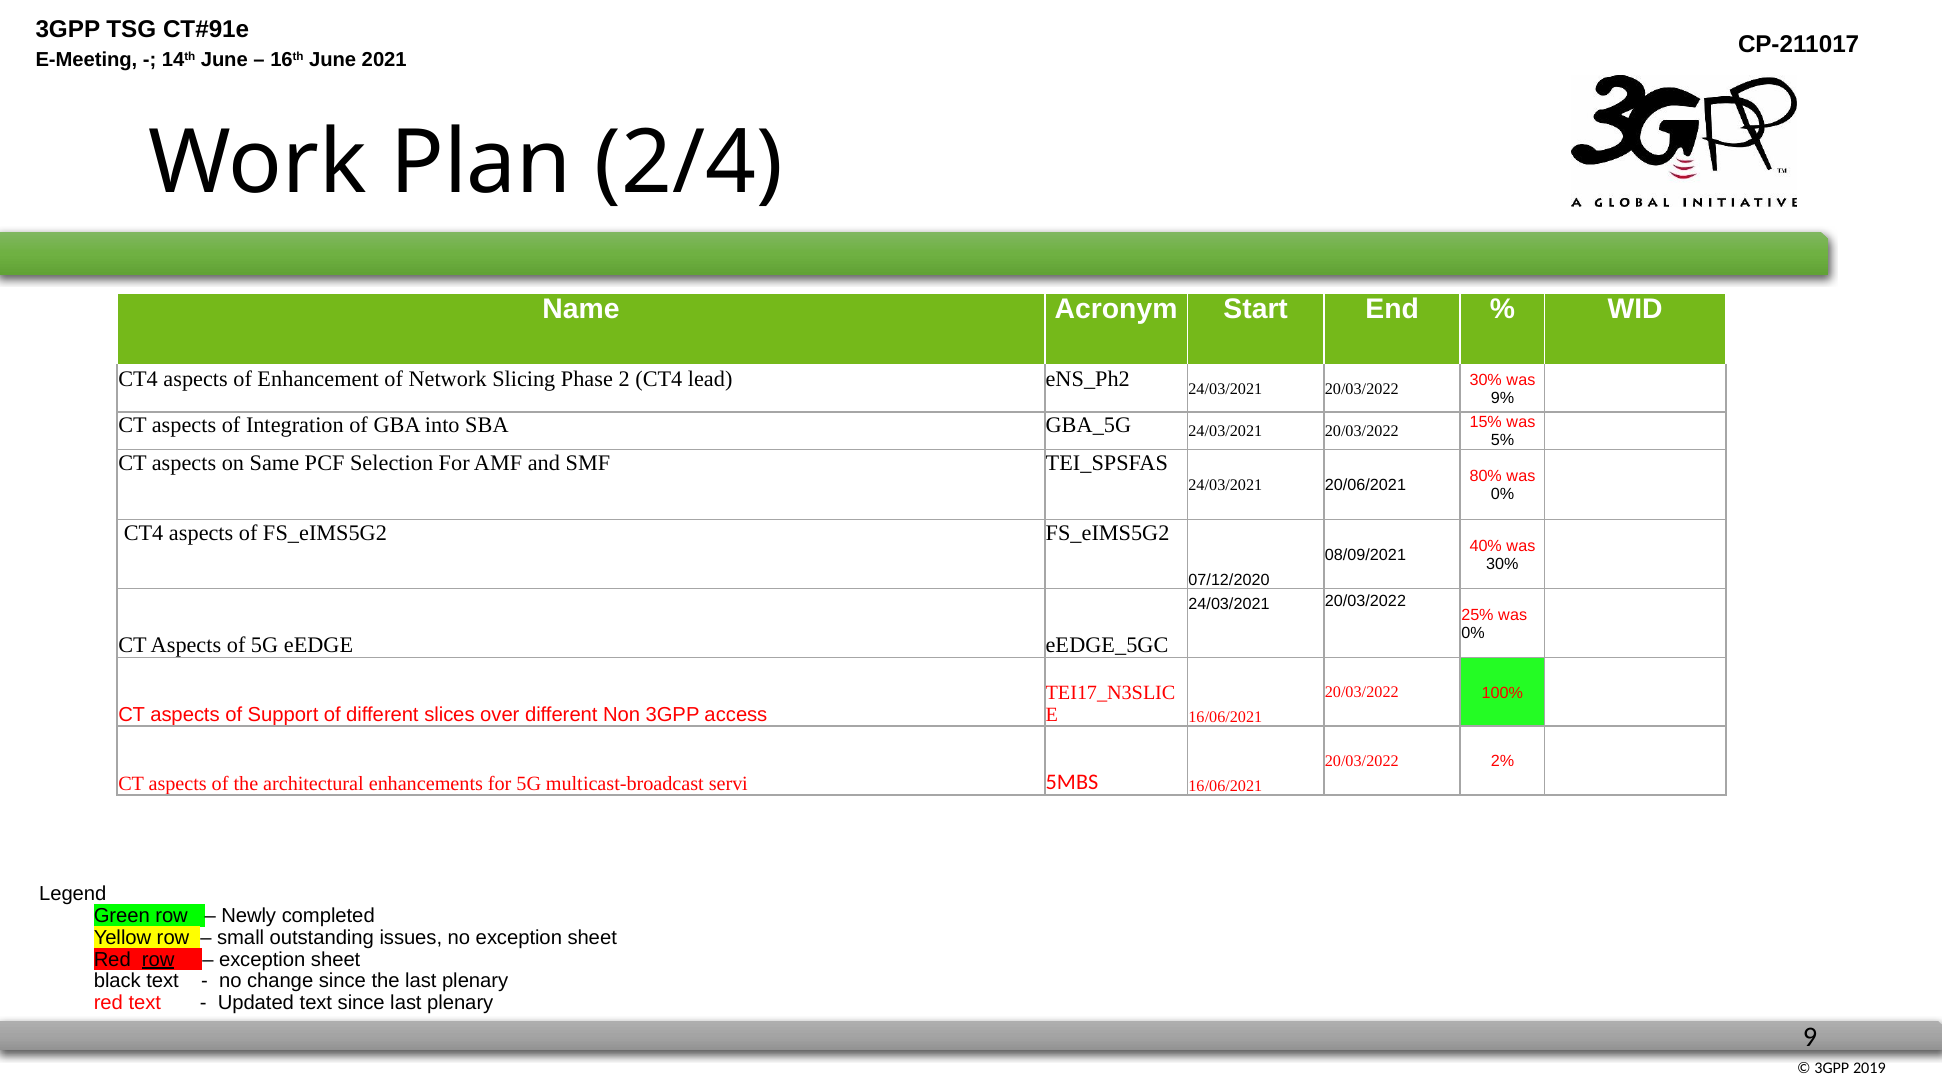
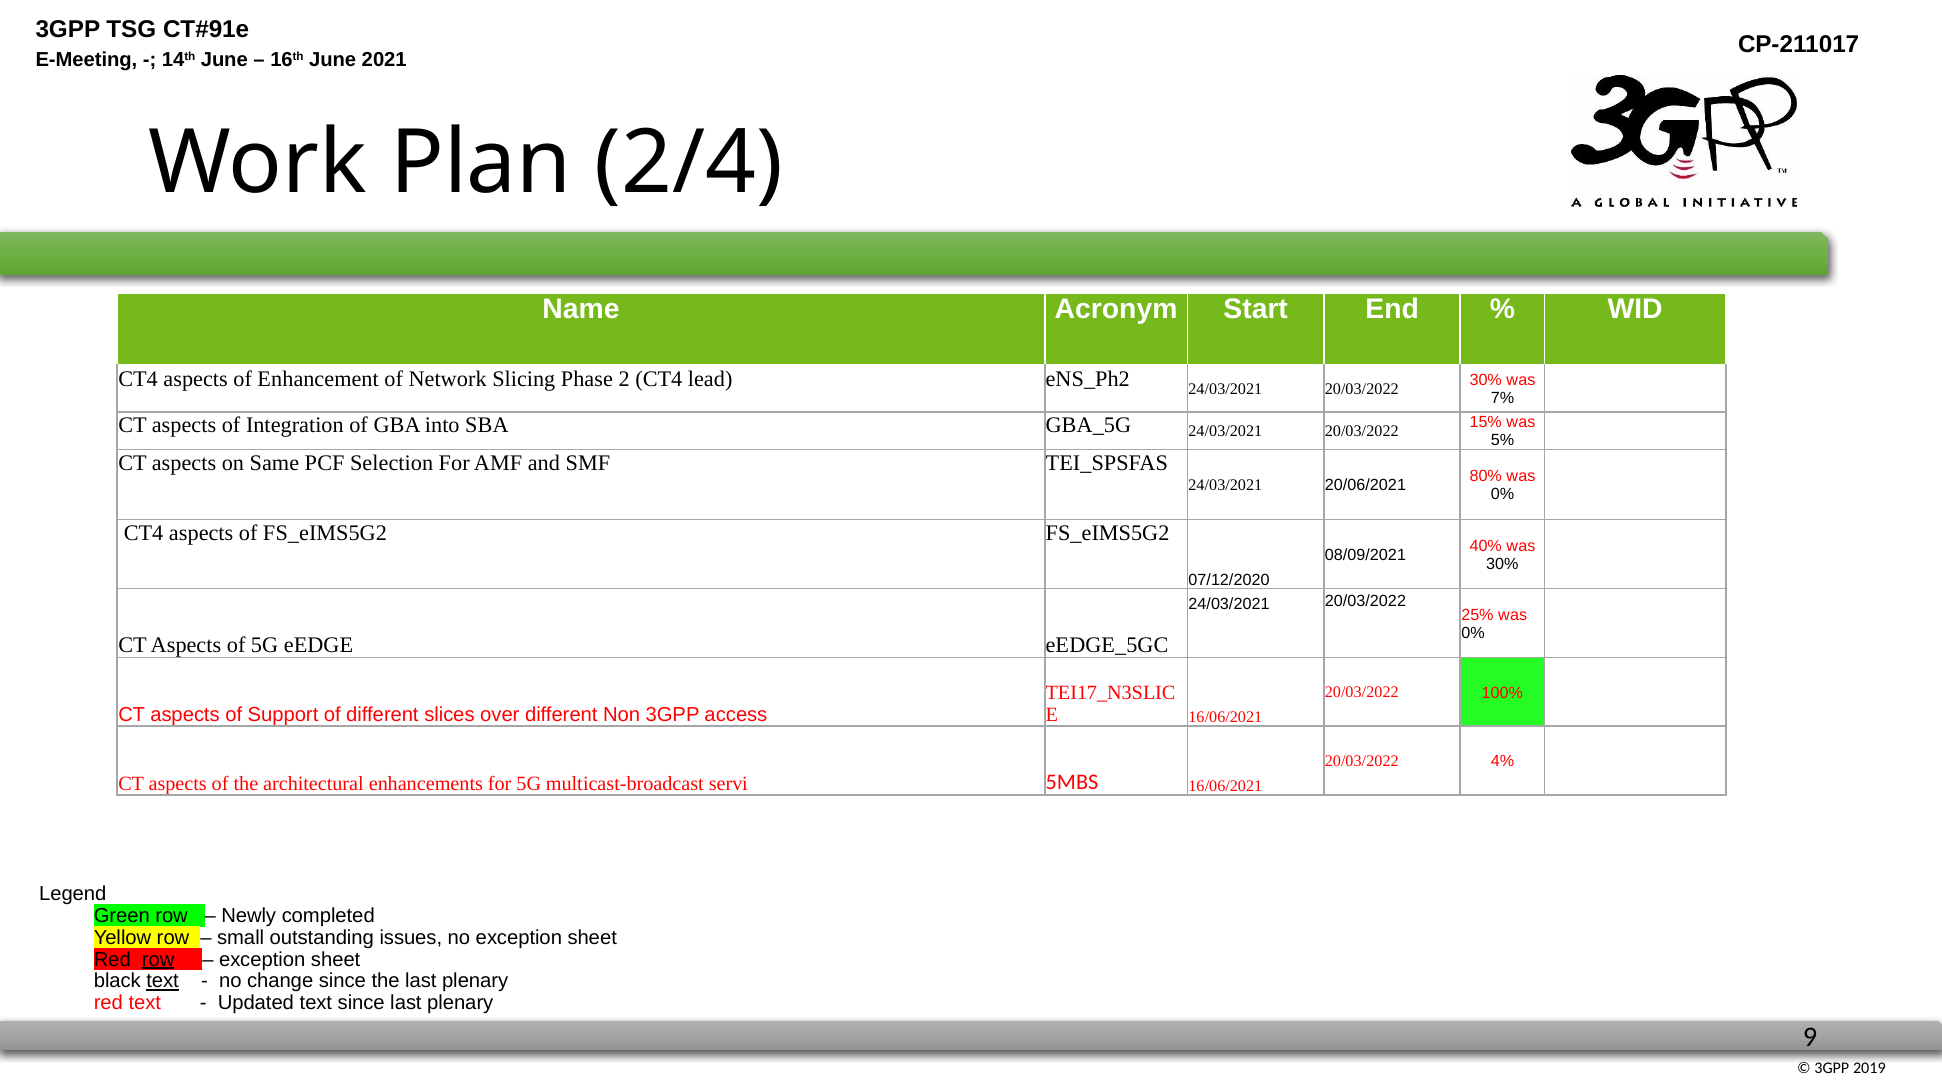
9%: 9% -> 7% (1502, 399)
2%: 2% -> 4% (1502, 762)
text underline: none -> present (163, 982)
